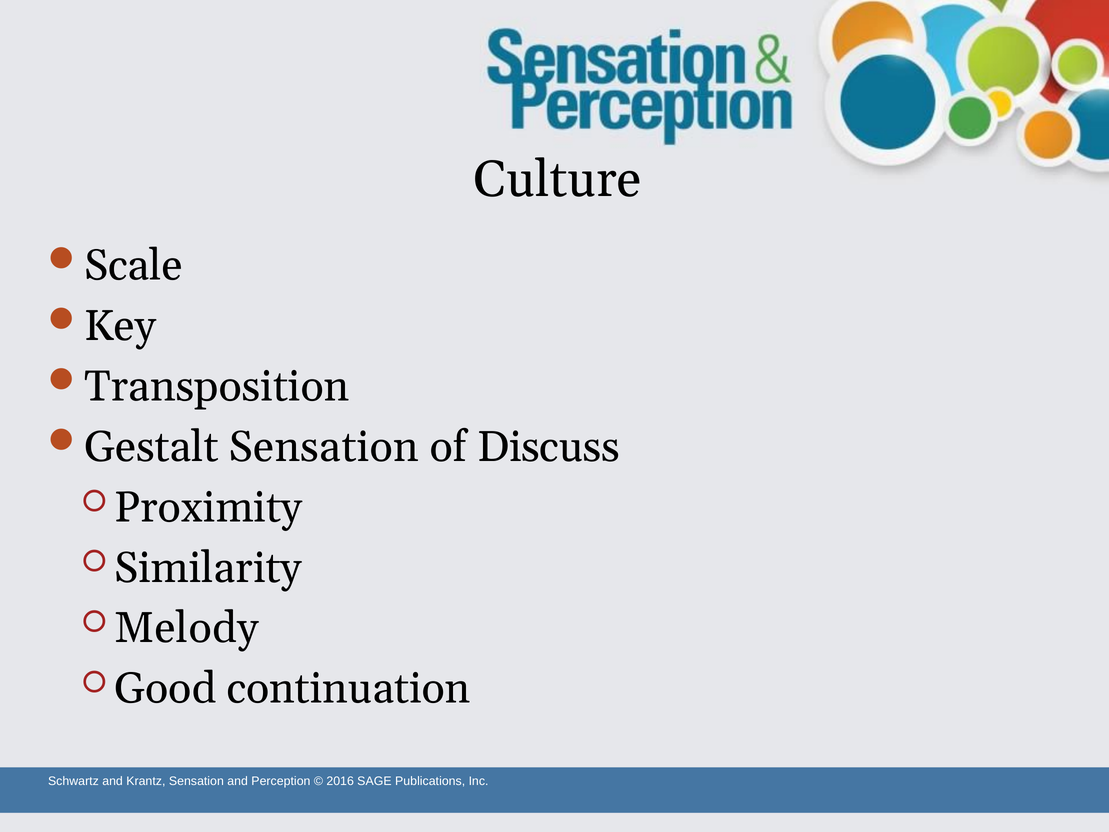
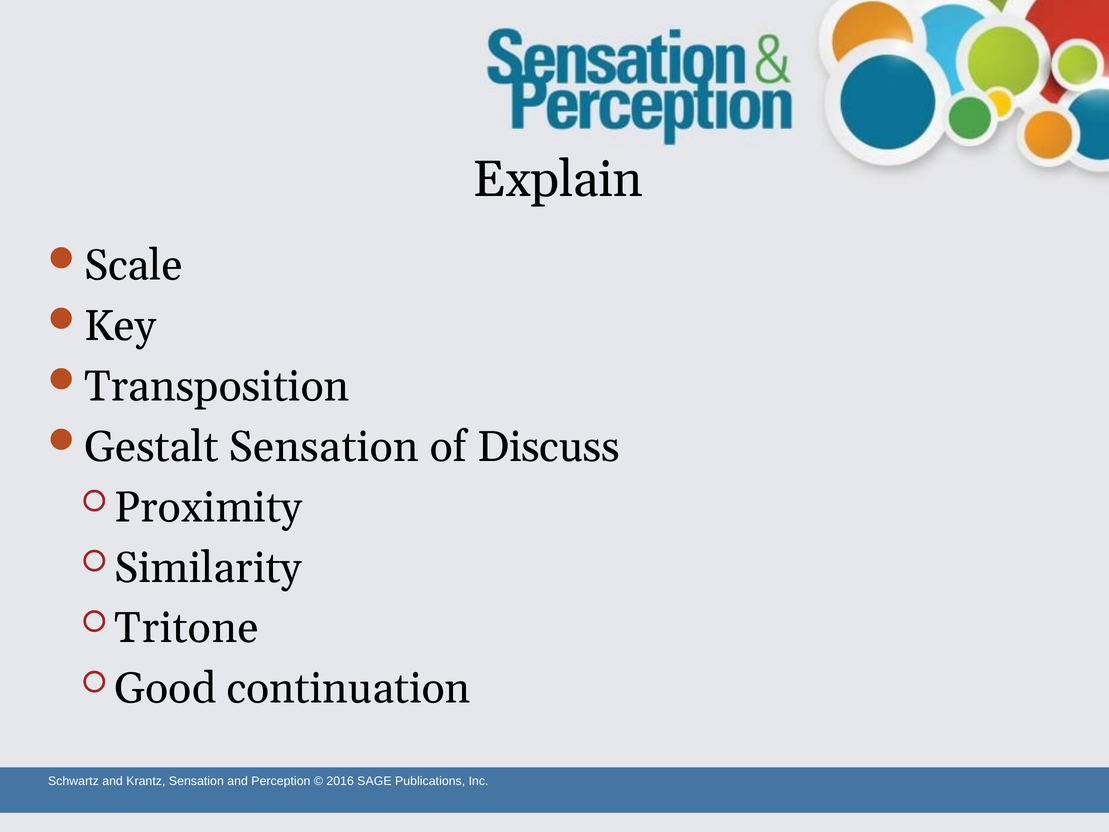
Culture: Culture -> Explain (558, 180)
Melody: Melody -> Tritone (186, 628)
